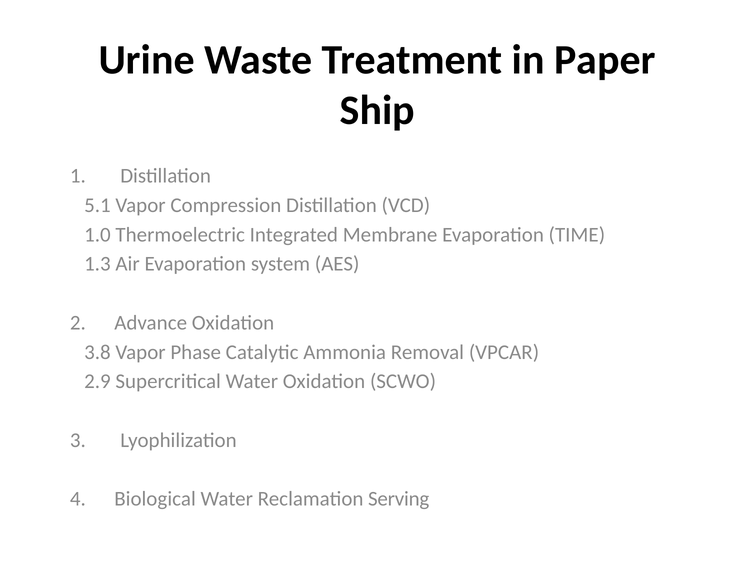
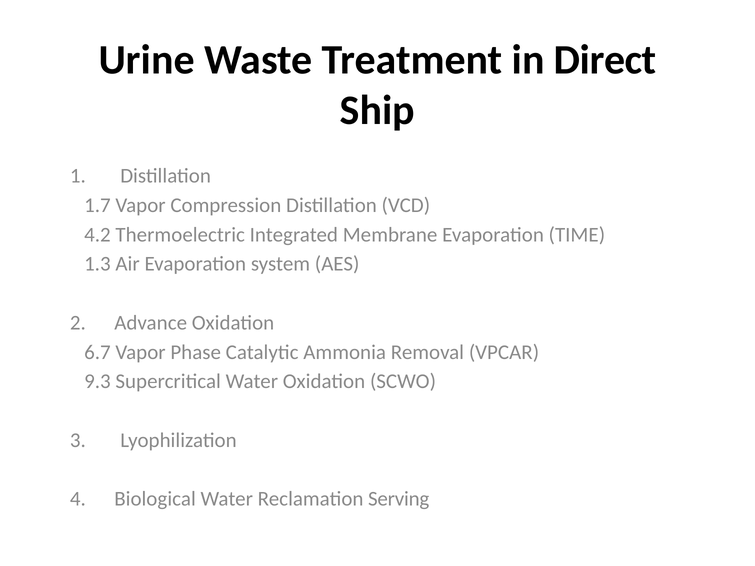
Paper: Paper -> Direct (605, 60)
5.1: 5.1 -> 1.7 (97, 205)
1.0: 1.0 -> 4.2 (97, 235)
3.8: 3.8 -> 6.7 (97, 352)
2.9: 2.9 -> 9.3 (97, 382)
